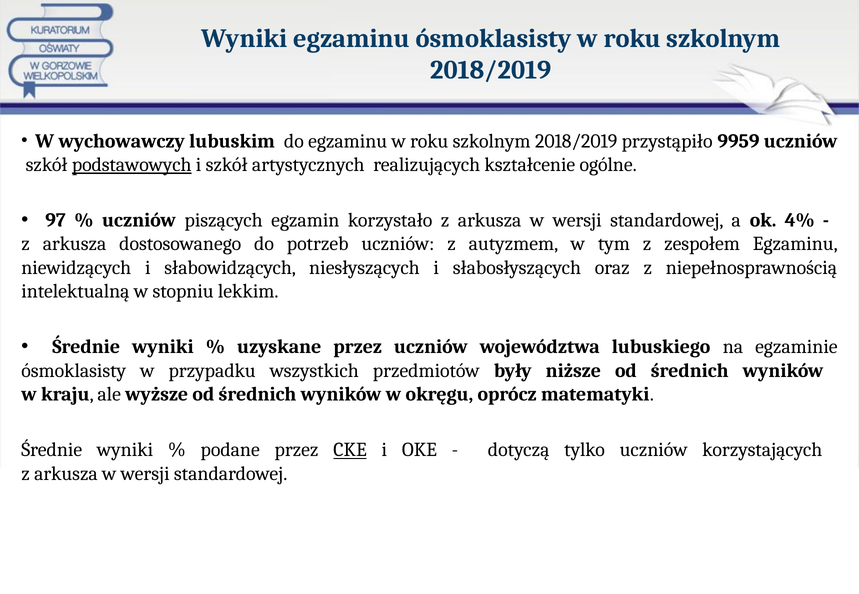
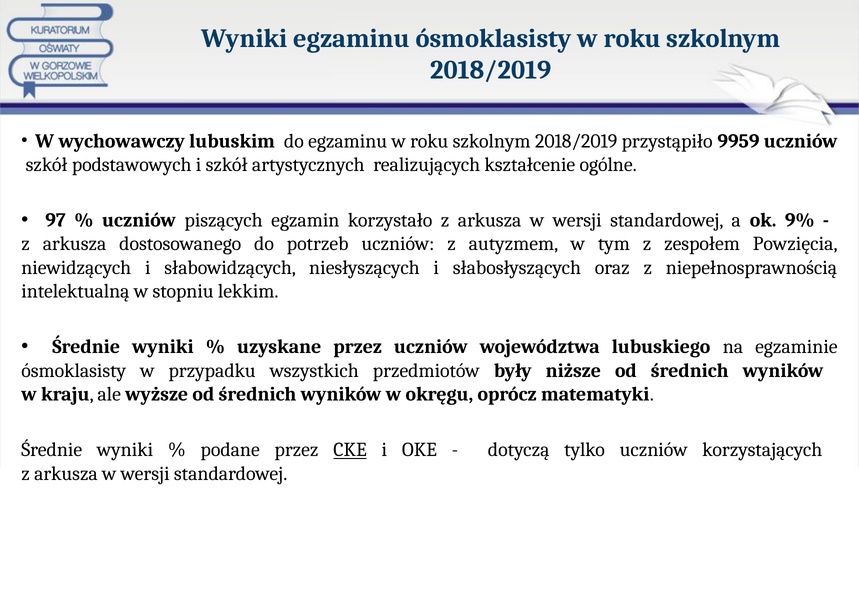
podstawowych underline: present -> none (132, 165)
4%: 4% -> 9% (800, 220)
zespołem Egzaminu: Egzaminu -> Powzięcia (795, 244)
